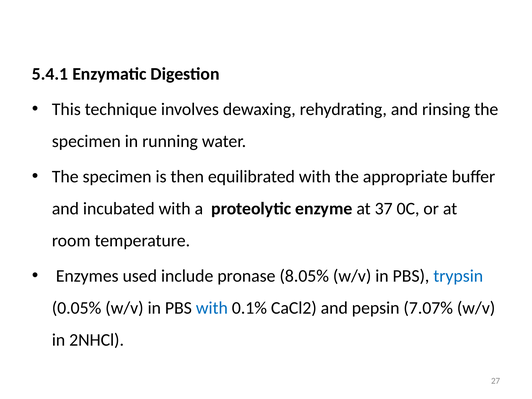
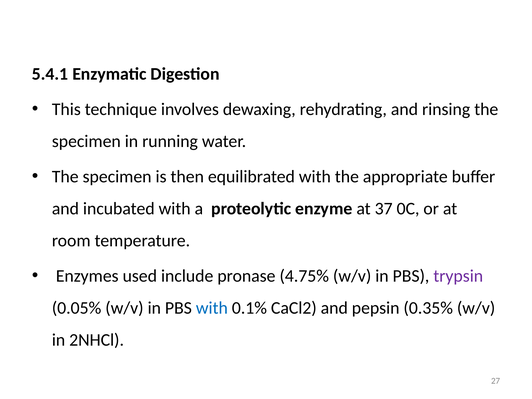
8.05%: 8.05% -> 4.75% (304, 276)
trypsin colour: blue -> purple (458, 276)
7.07%: 7.07% -> 0.35% (428, 308)
